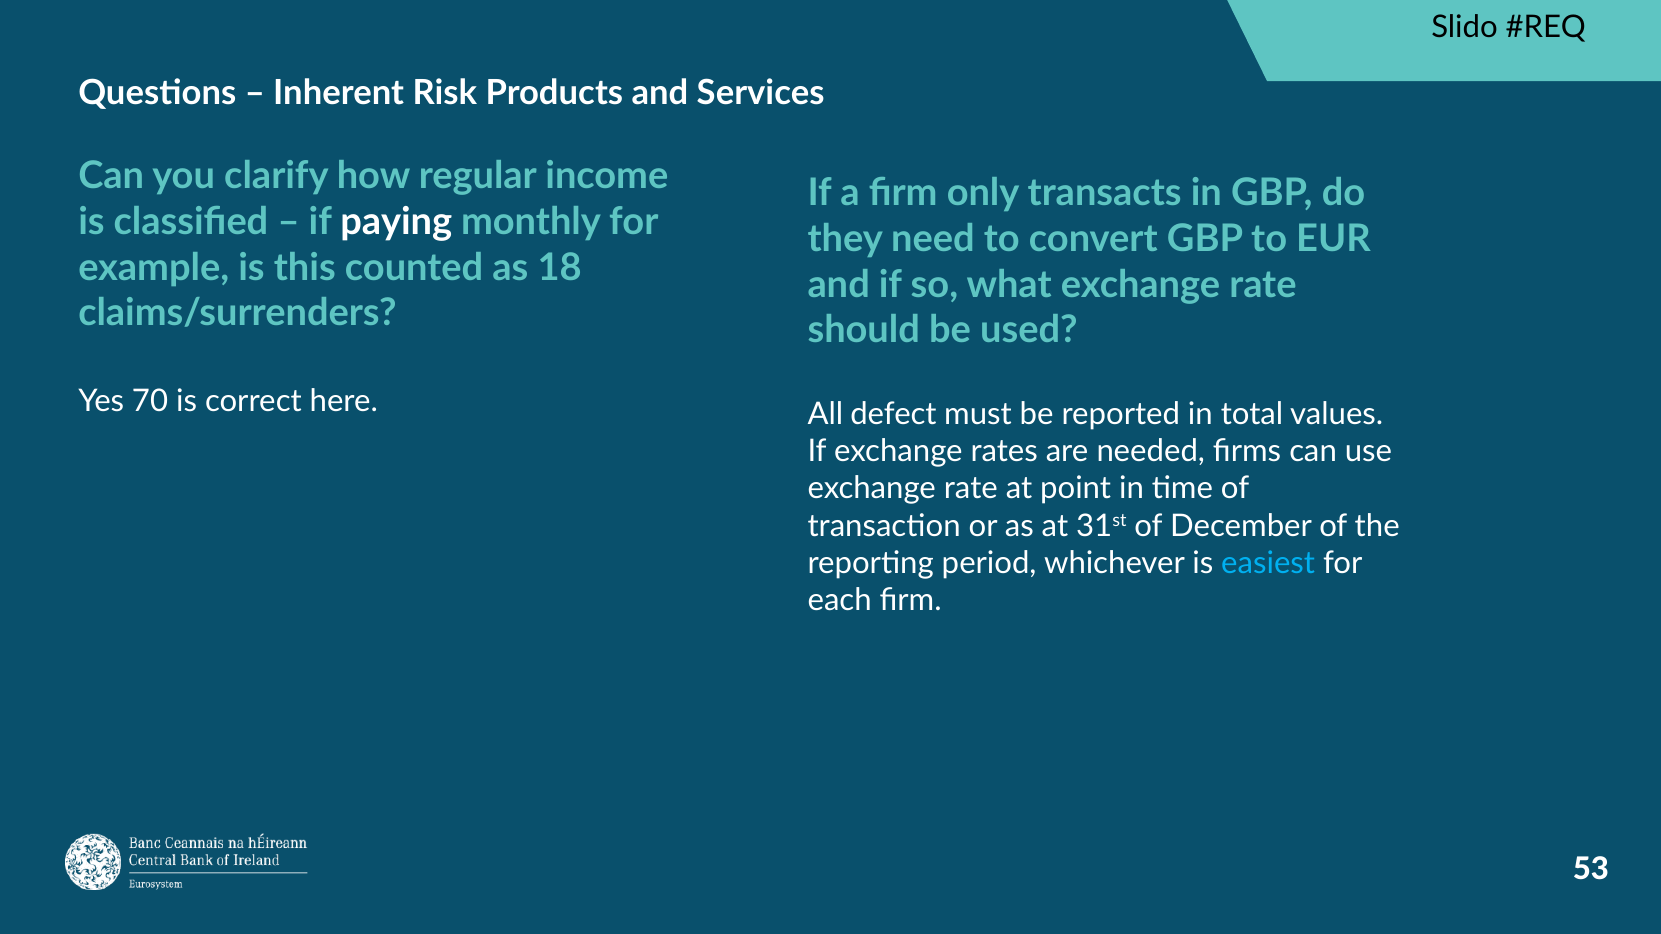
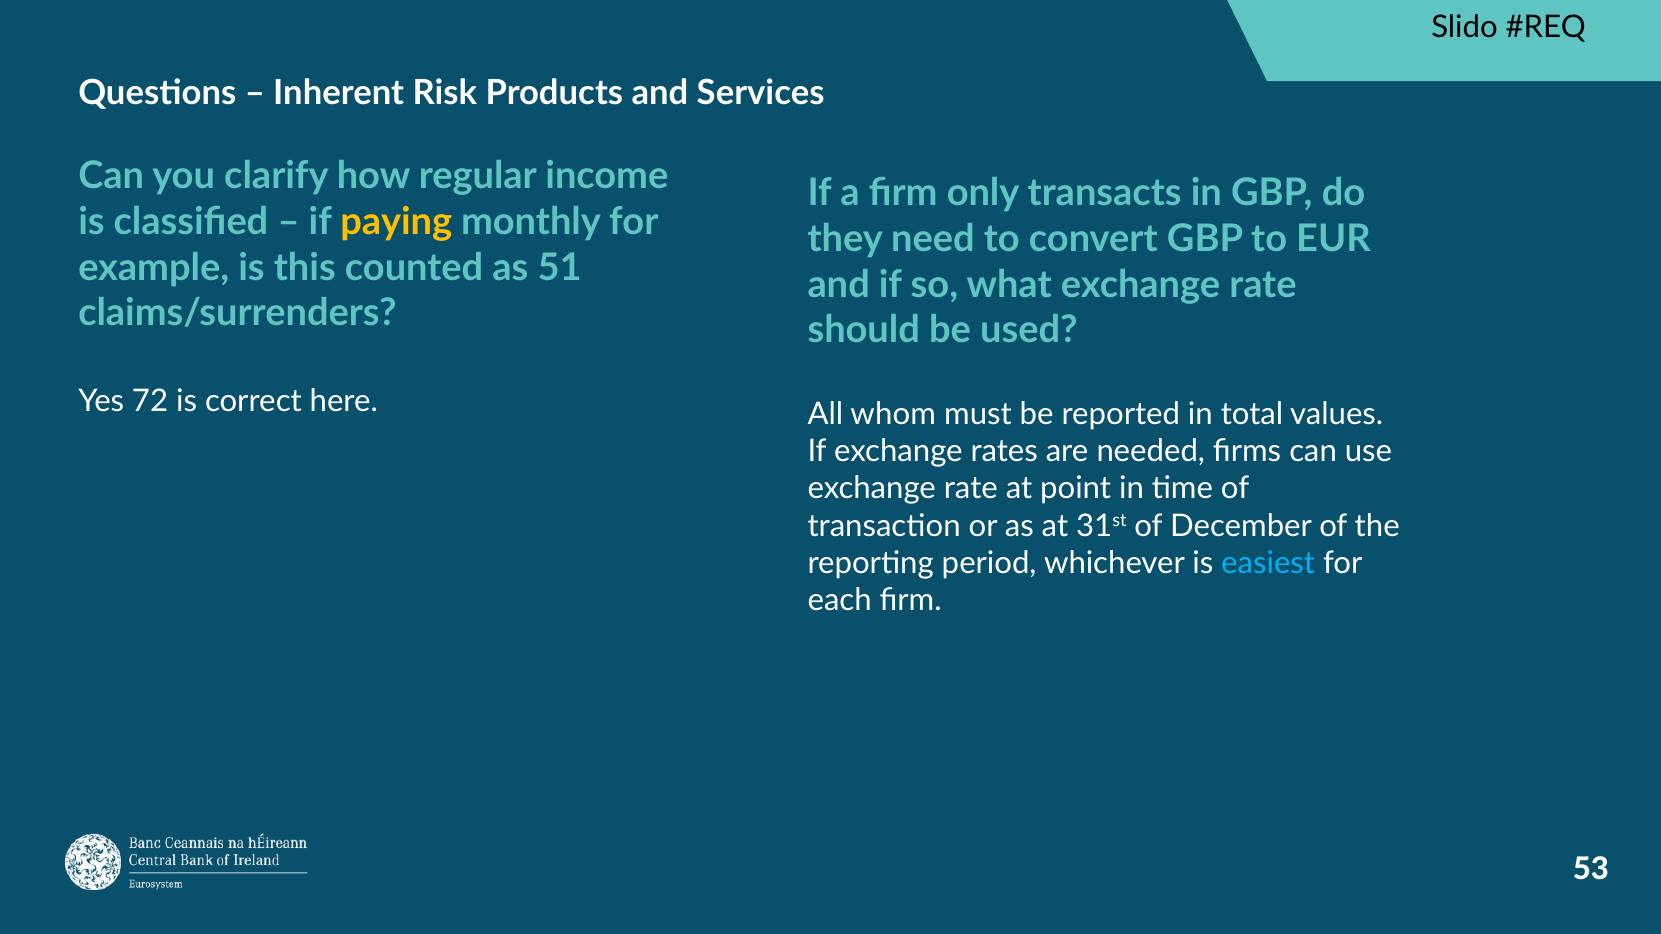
paying colour: white -> yellow (396, 222)
18: 18 -> 51 (560, 268)
70: 70 -> 72 (150, 401)
defect: defect -> whom (893, 414)
